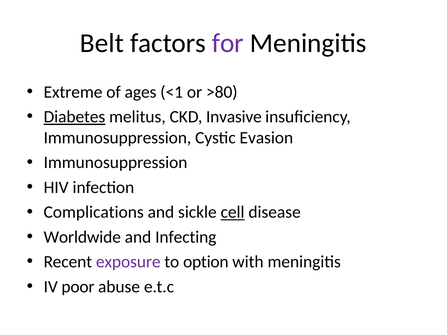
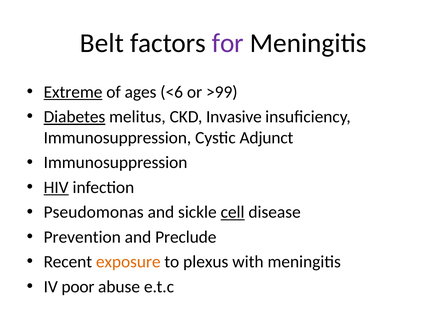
Extreme underline: none -> present (73, 92)
<1: <1 -> <6 (172, 92)
>80: >80 -> >99 (222, 92)
Evasion: Evasion -> Adjunct (266, 138)
HIV underline: none -> present (56, 188)
Complications: Complications -> Pseudomonas (94, 212)
Worldwide: Worldwide -> Prevention (82, 237)
Infecting: Infecting -> Preclude (186, 237)
exposure colour: purple -> orange (128, 262)
option: option -> plexus (206, 262)
